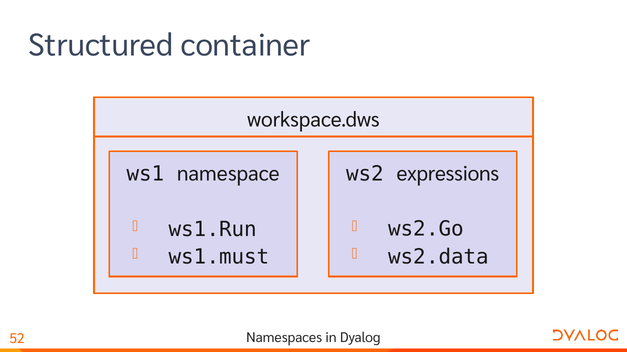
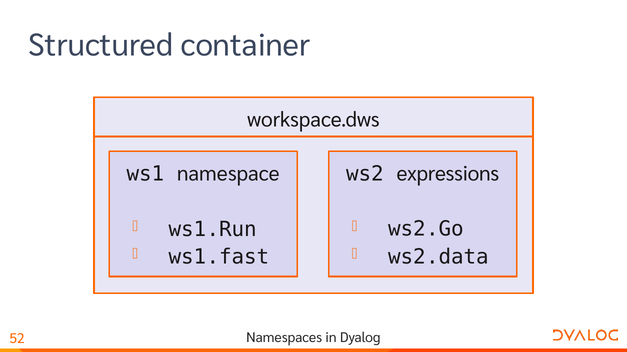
ws1.must: ws1.must -> ws1.fast (219, 257)
